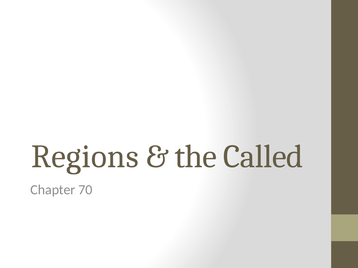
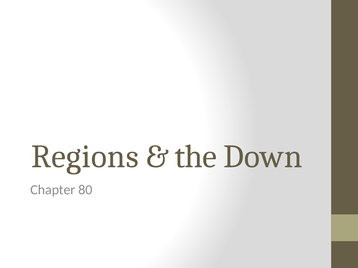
Called: Called -> Down (263, 157)
70: 70 -> 80 (85, 190)
